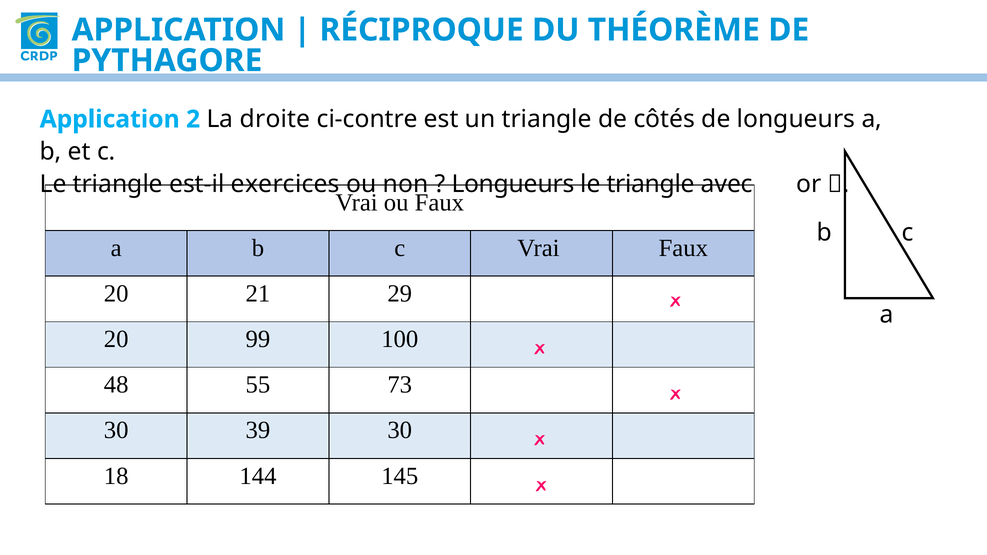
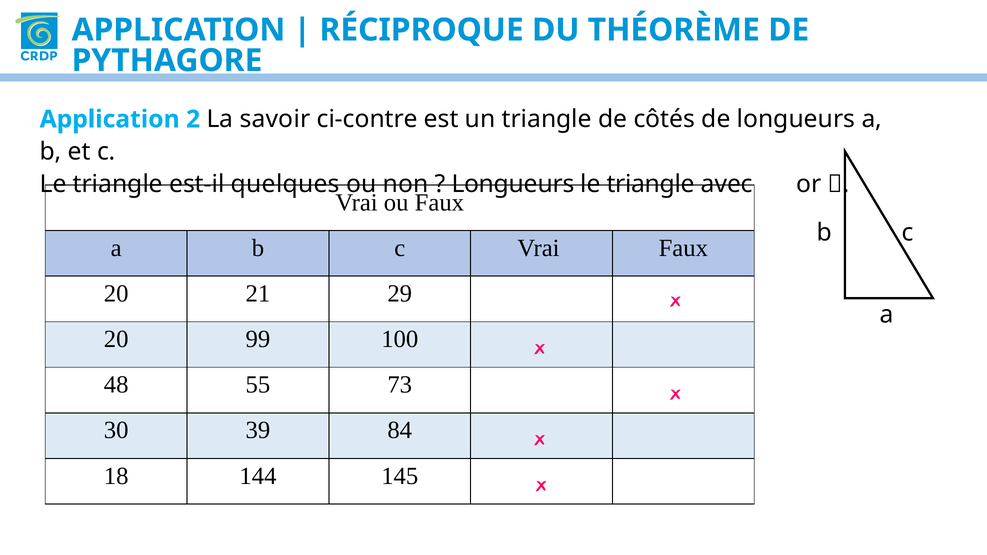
droite: droite -> savoir (275, 119)
exercices: exercices -> quelques (285, 184)
39 30: 30 -> 84 (400, 430)
